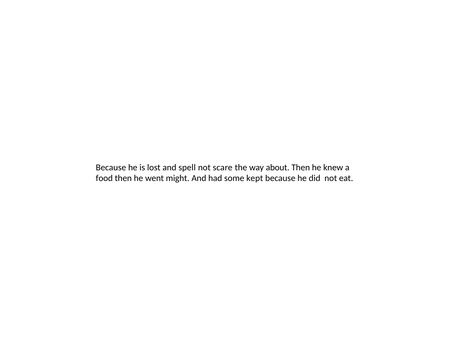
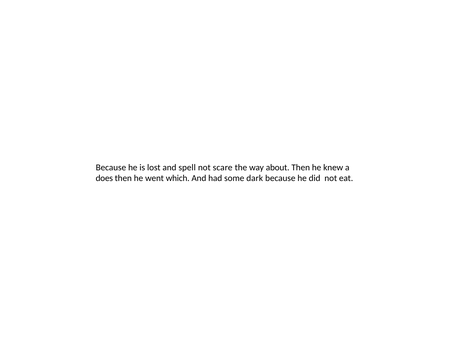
food: food -> does (104, 178)
might: might -> which (178, 178)
kept: kept -> dark (255, 178)
